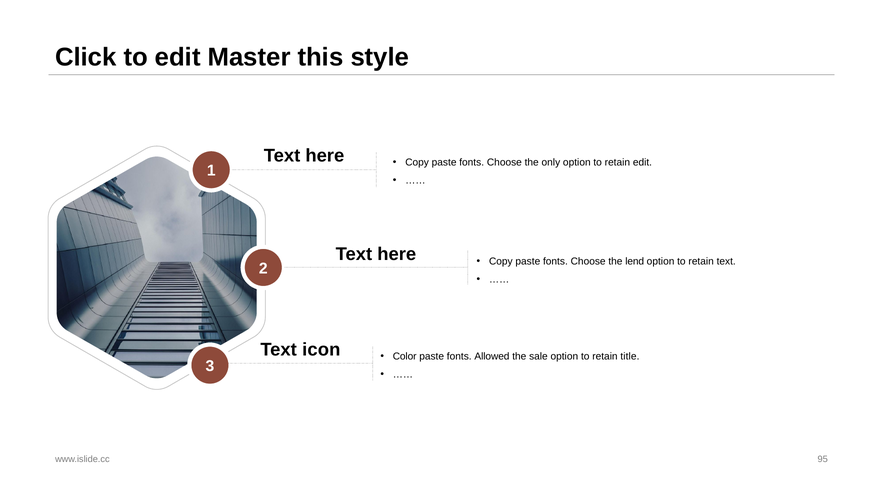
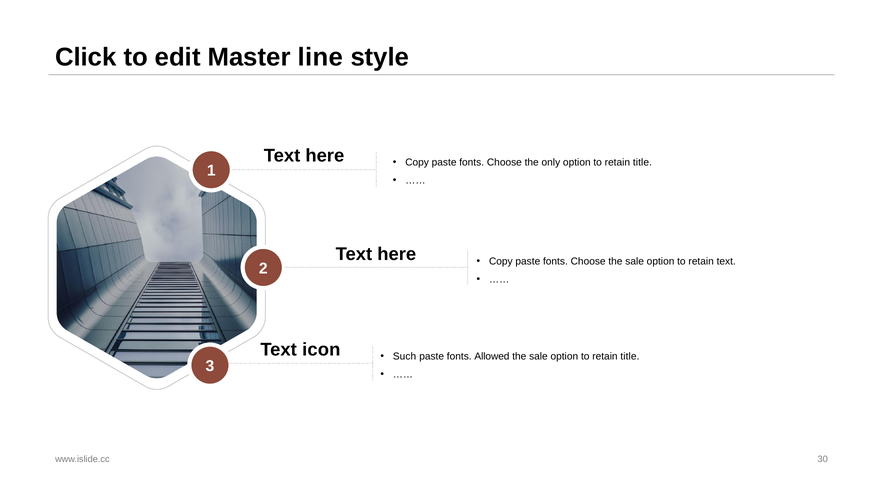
this: this -> line (320, 57)
edit: edit -> title (642, 163)
Choose the lend: lend -> sale (635, 262)
Color: Color -> Such (405, 357)
95: 95 -> 30 (823, 460)
